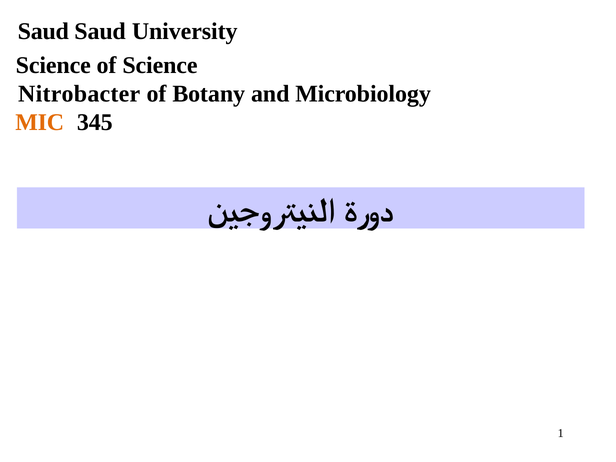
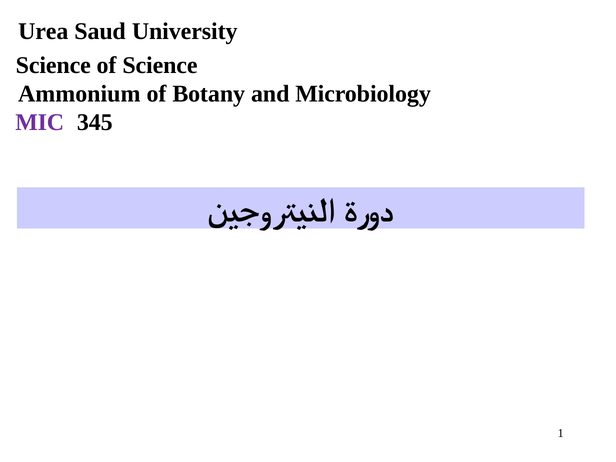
Saud: Saud -> Urea (43, 31)
Nitrobacter: Nitrobacter -> Ammonium (79, 94)
MIC colour: orange -> purple (40, 123)
